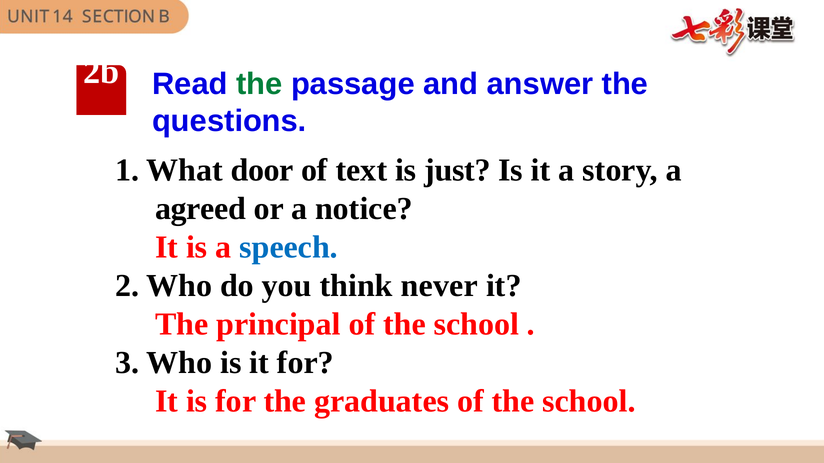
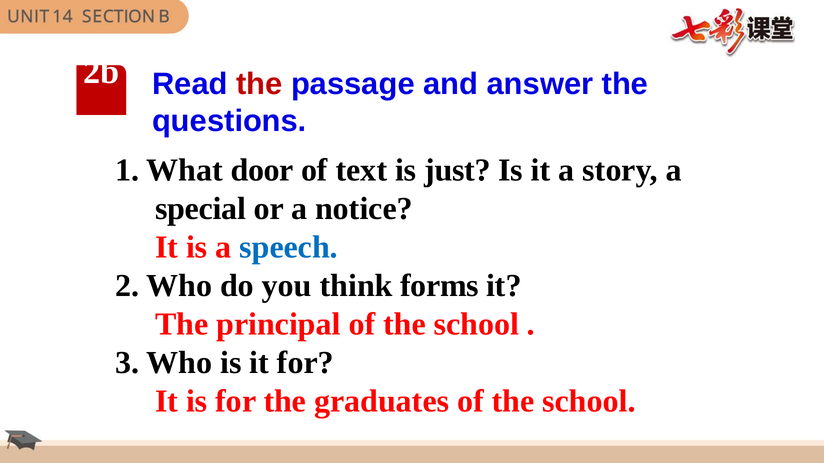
the colour: green -> red (259, 84)
agreed: agreed -> special (200, 209)
never: never -> forms (440, 286)
